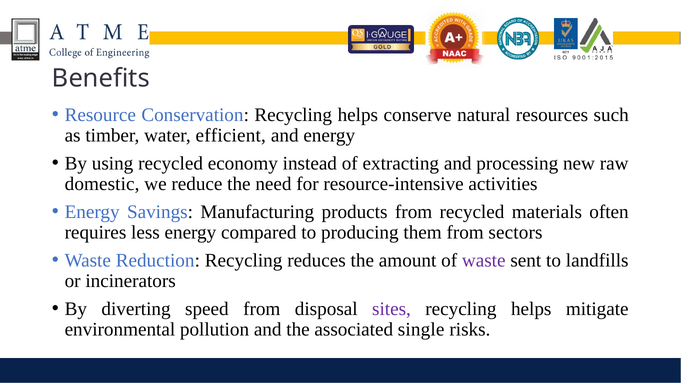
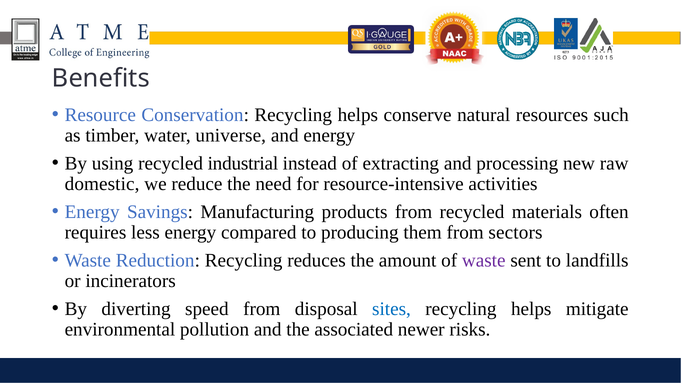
efficient: efficient -> universe (231, 135)
economy: economy -> industrial (243, 163)
sites colour: purple -> blue (391, 309)
single: single -> newer (421, 330)
